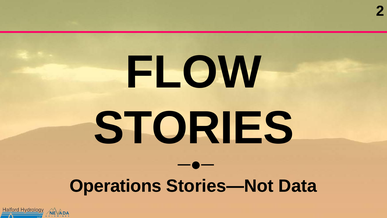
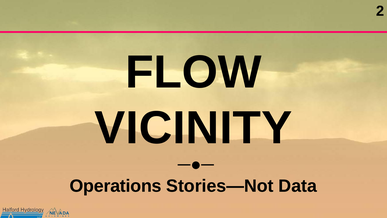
STORIES: STORIES -> VICINITY (193, 128)
